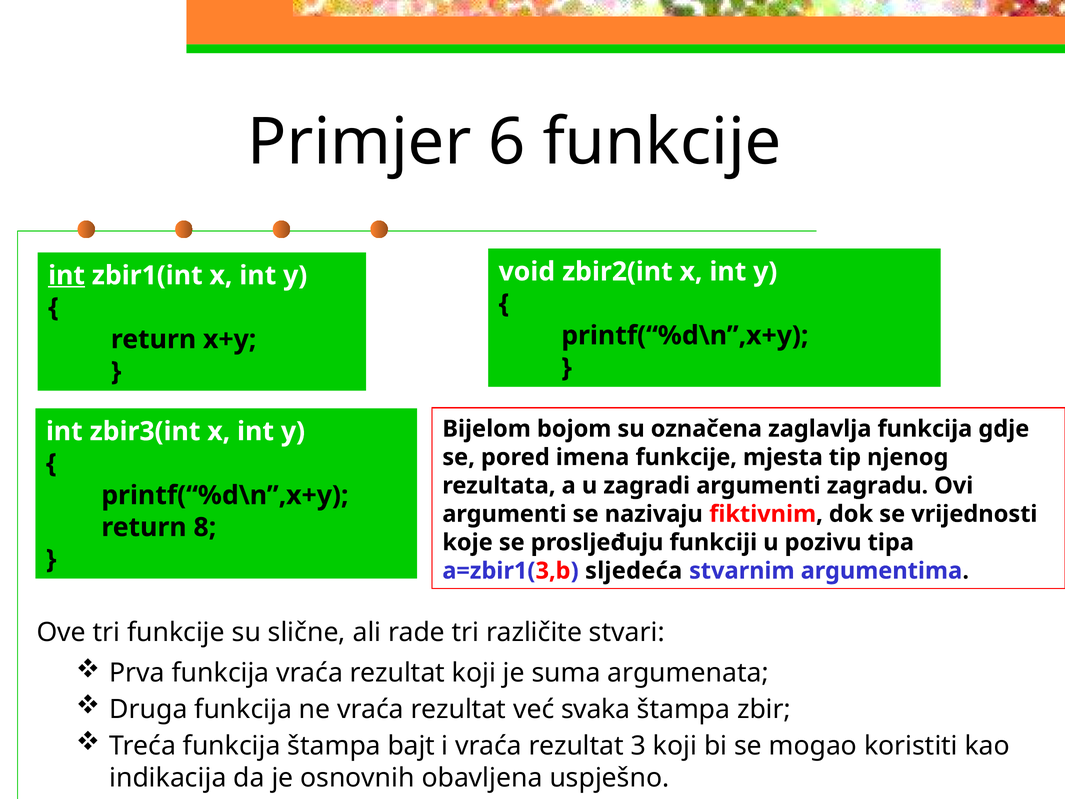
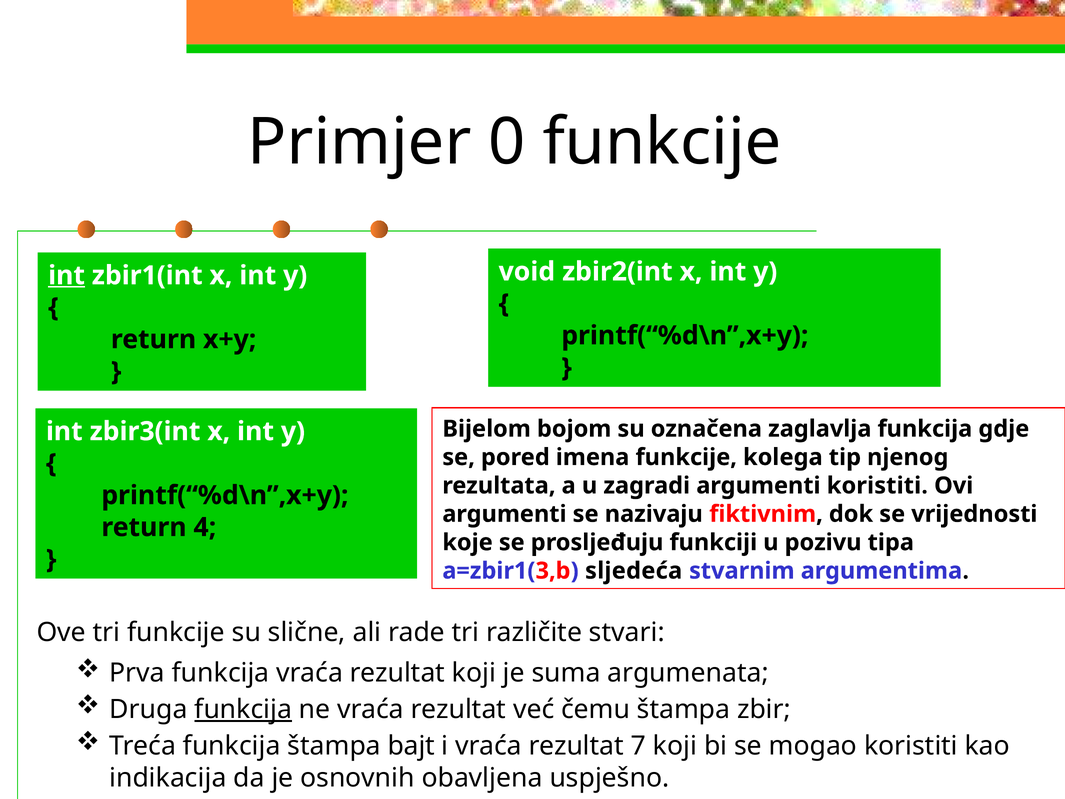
6: 6 -> 0 (507, 142)
mjesta: mjesta -> kolega (783, 457)
argumenti zagradu: zagradu -> koristiti (877, 485)
8: 8 -> 4 (205, 527)
funkcija underline: none -> present (243, 709)
svaka: svaka -> čemu (596, 709)
3: 3 -> 7 (639, 746)
